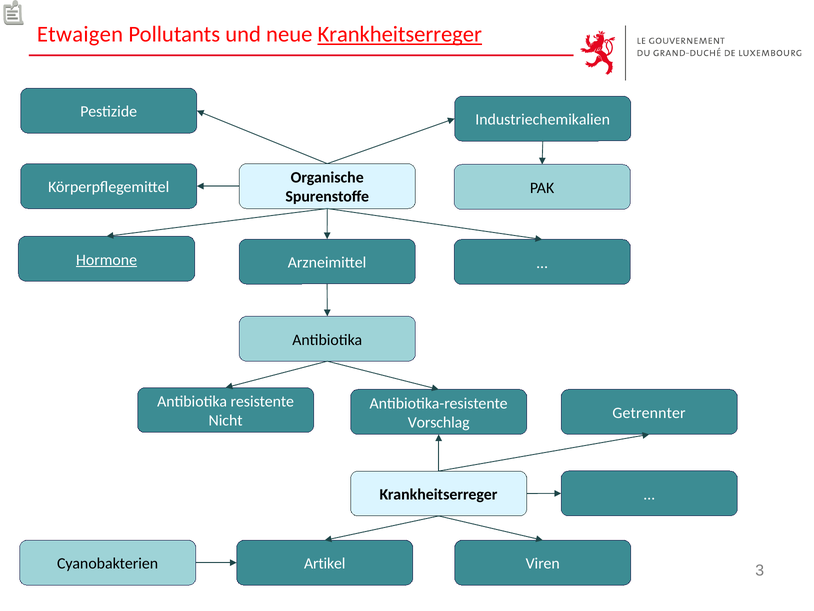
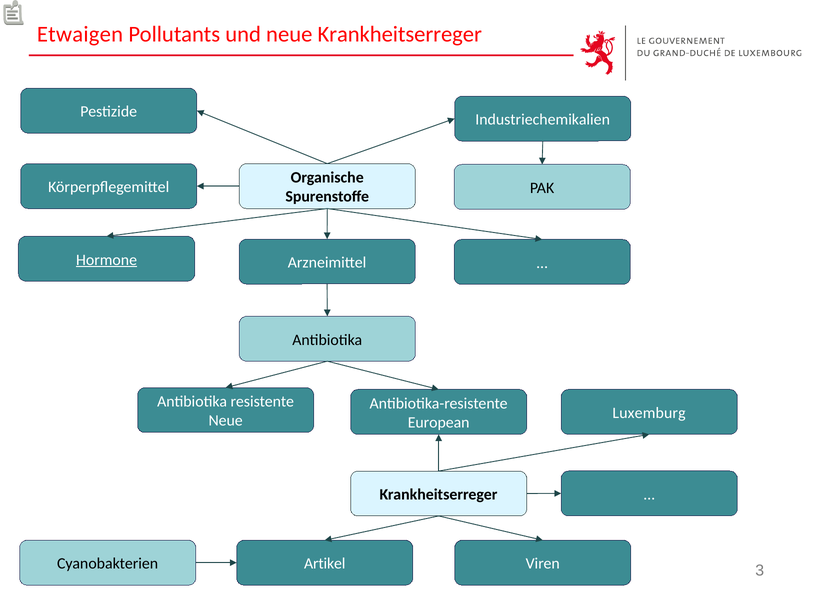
Krankheitserreger underline: present -> none (400, 34)
Getrennter: Getrennter -> Luxemburg (649, 413)
Nicht: Nicht -> Neue (226, 420)
Vorschlag: Vorschlag -> European (439, 422)
